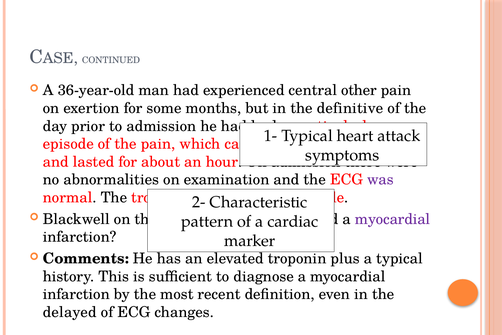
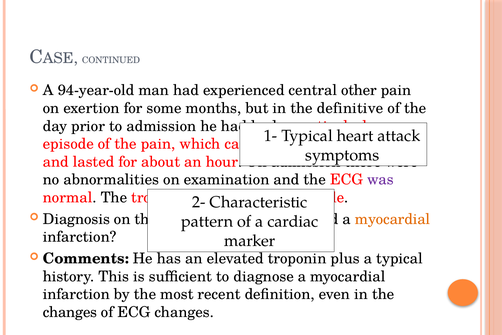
36-year-old: 36-year-old -> 94-year-old (96, 90)
Blackwell: Blackwell -> Diagnosis (76, 219)
myocardial colour: purple -> orange (393, 219)
delayed: delayed -> changes (70, 312)
